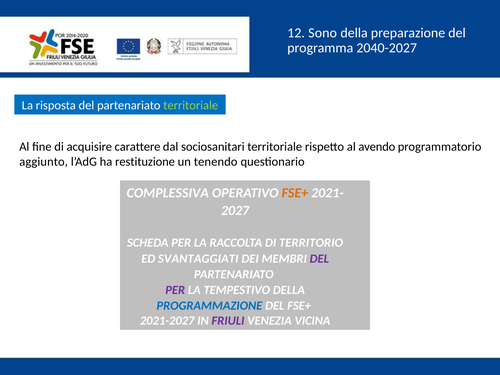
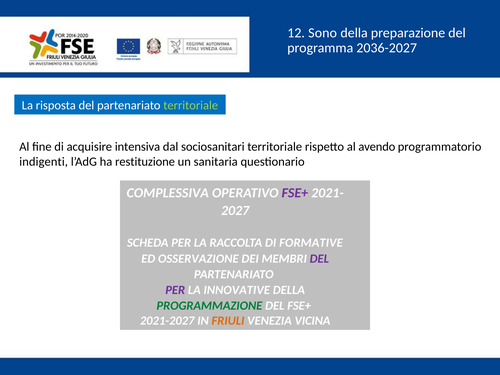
2040-2027: 2040-2027 -> 2036-2027 (387, 48)
carattere: carattere -> intensiva (137, 147)
aggiunto: aggiunto -> indigenti (44, 162)
tenendo: tenendo -> sanitaria (216, 162)
FSE+ colour: orange -> purple (295, 193)
TERRITORIO: TERRITORIO -> FORMATIVE (311, 243)
SVANTAGGIATI: SVANTAGGIATI -> OSSERVAZIONE (198, 259)
TEMPESTIVO: TEMPESTIVO -> INNOVATIVE (237, 290)
PROGRAMMAZIONE colour: blue -> green (209, 306)
FRIULI colour: purple -> orange (228, 321)
